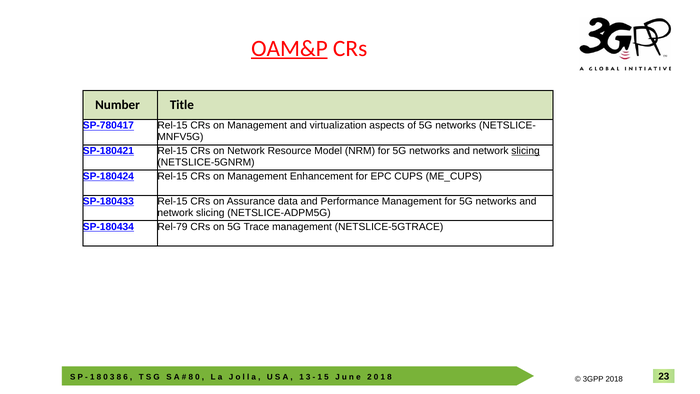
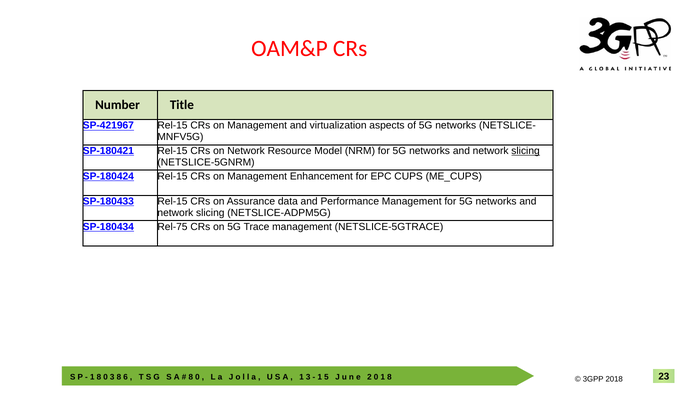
OAM&P underline: present -> none (289, 48)
SP-780417: SP-780417 -> SP-421967 (108, 126)
Rel-79: Rel-79 -> Rel-75 (173, 226)
